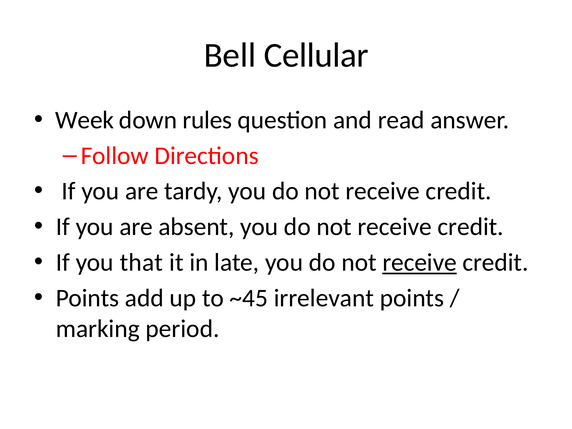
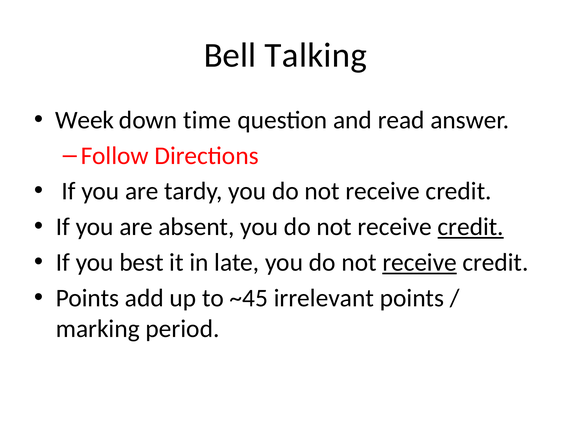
Cellular: Cellular -> Talking (316, 55)
rules: rules -> time (207, 120)
credit underline: none -> present (471, 227)
that: that -> best (141, 263)
